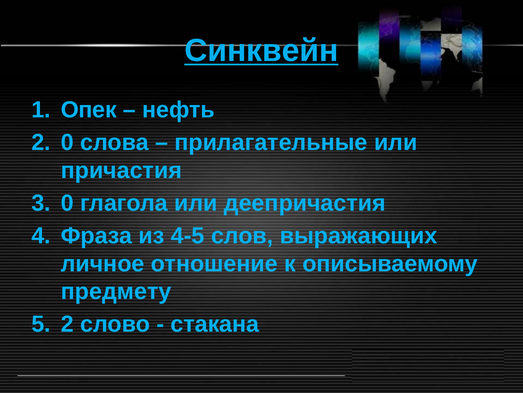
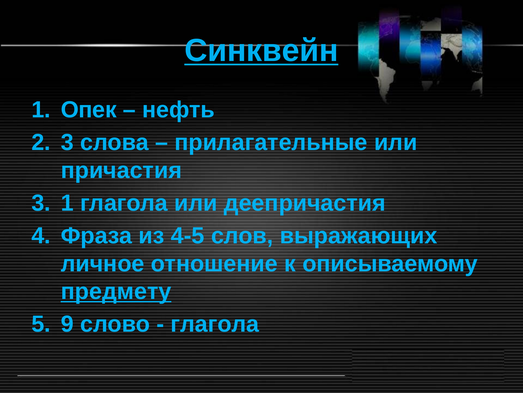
2 0: 0 -> 3 (67, 142)
3 0: 0 -> 1 (67, 203)
предмету underline: none -> present (116, 291)
2: 2 -> 9 (67, 324)
стакана: стакана -> глагола (215, 324)
